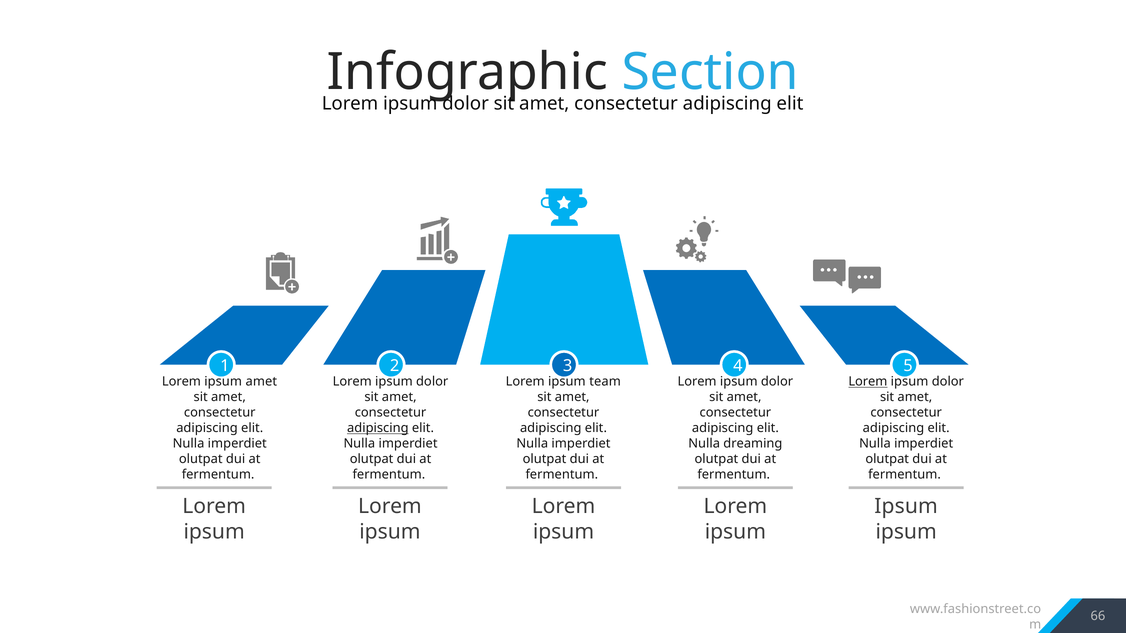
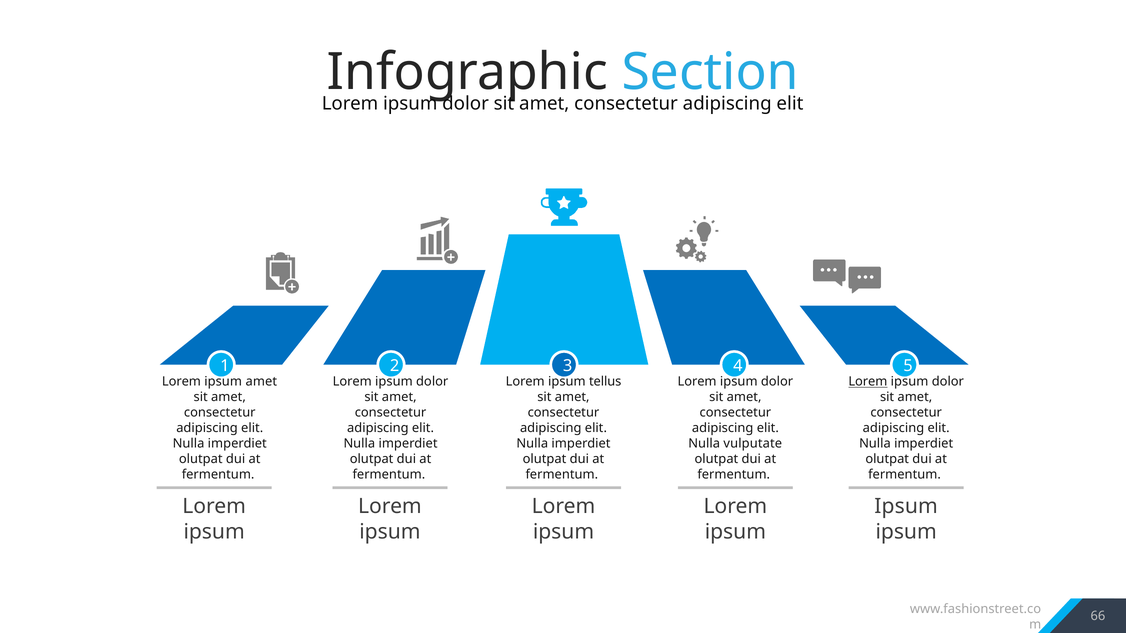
team: team -> tellus (605, 382)
adipiscing underline: present -> none (378, 428)
dreaming: dreaming -> vulputate (753, 444)
